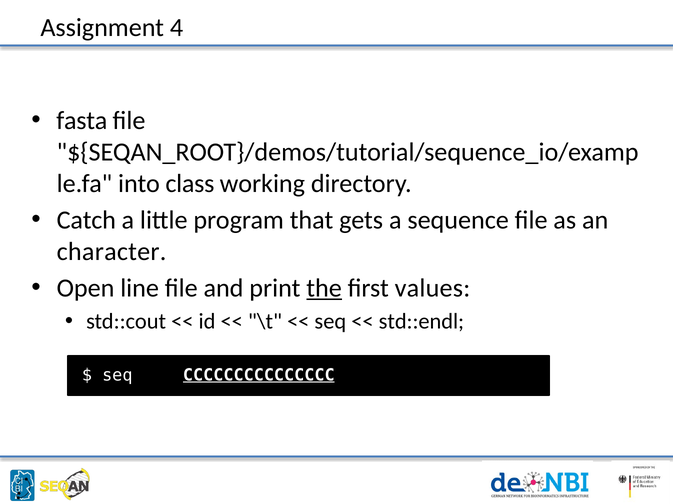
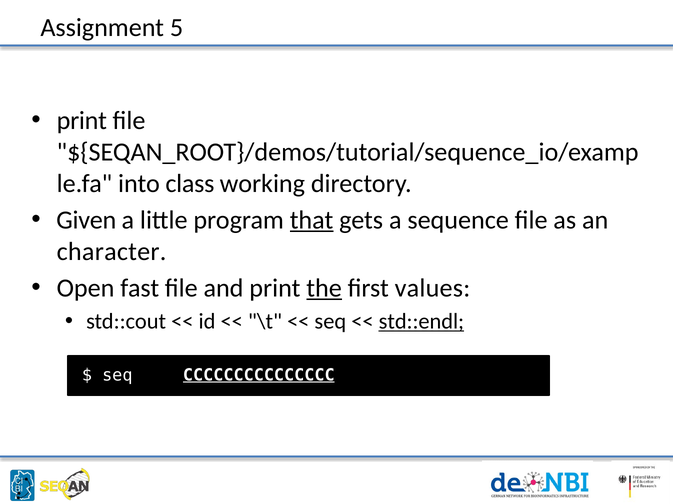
4: 4 -> 5 (177, 28)
fasta: fasta -> print (82, 121)
Catch: Catch -> Given (86, 220)
that underline: none -> present (312, 220)
line: line -> fast (140, 288)
std::endl underline: none -> present (421, 322)
